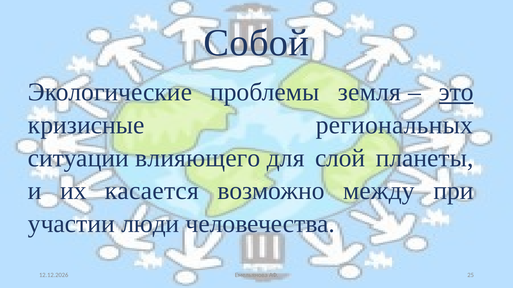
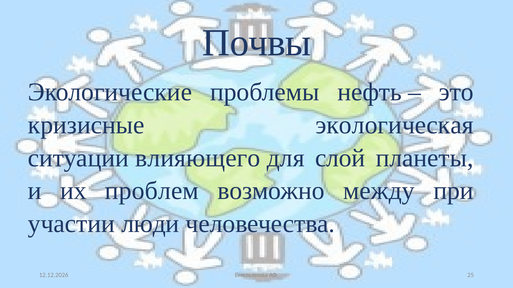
Собой: Собой -> Почвы (257, 43)
земля: земля -> нефть (370, 92)
это underline: present -> none (456, 92)
региональных: региональных -> экологическая (394, 125)
касается: касается -> проблем (152, 191)
